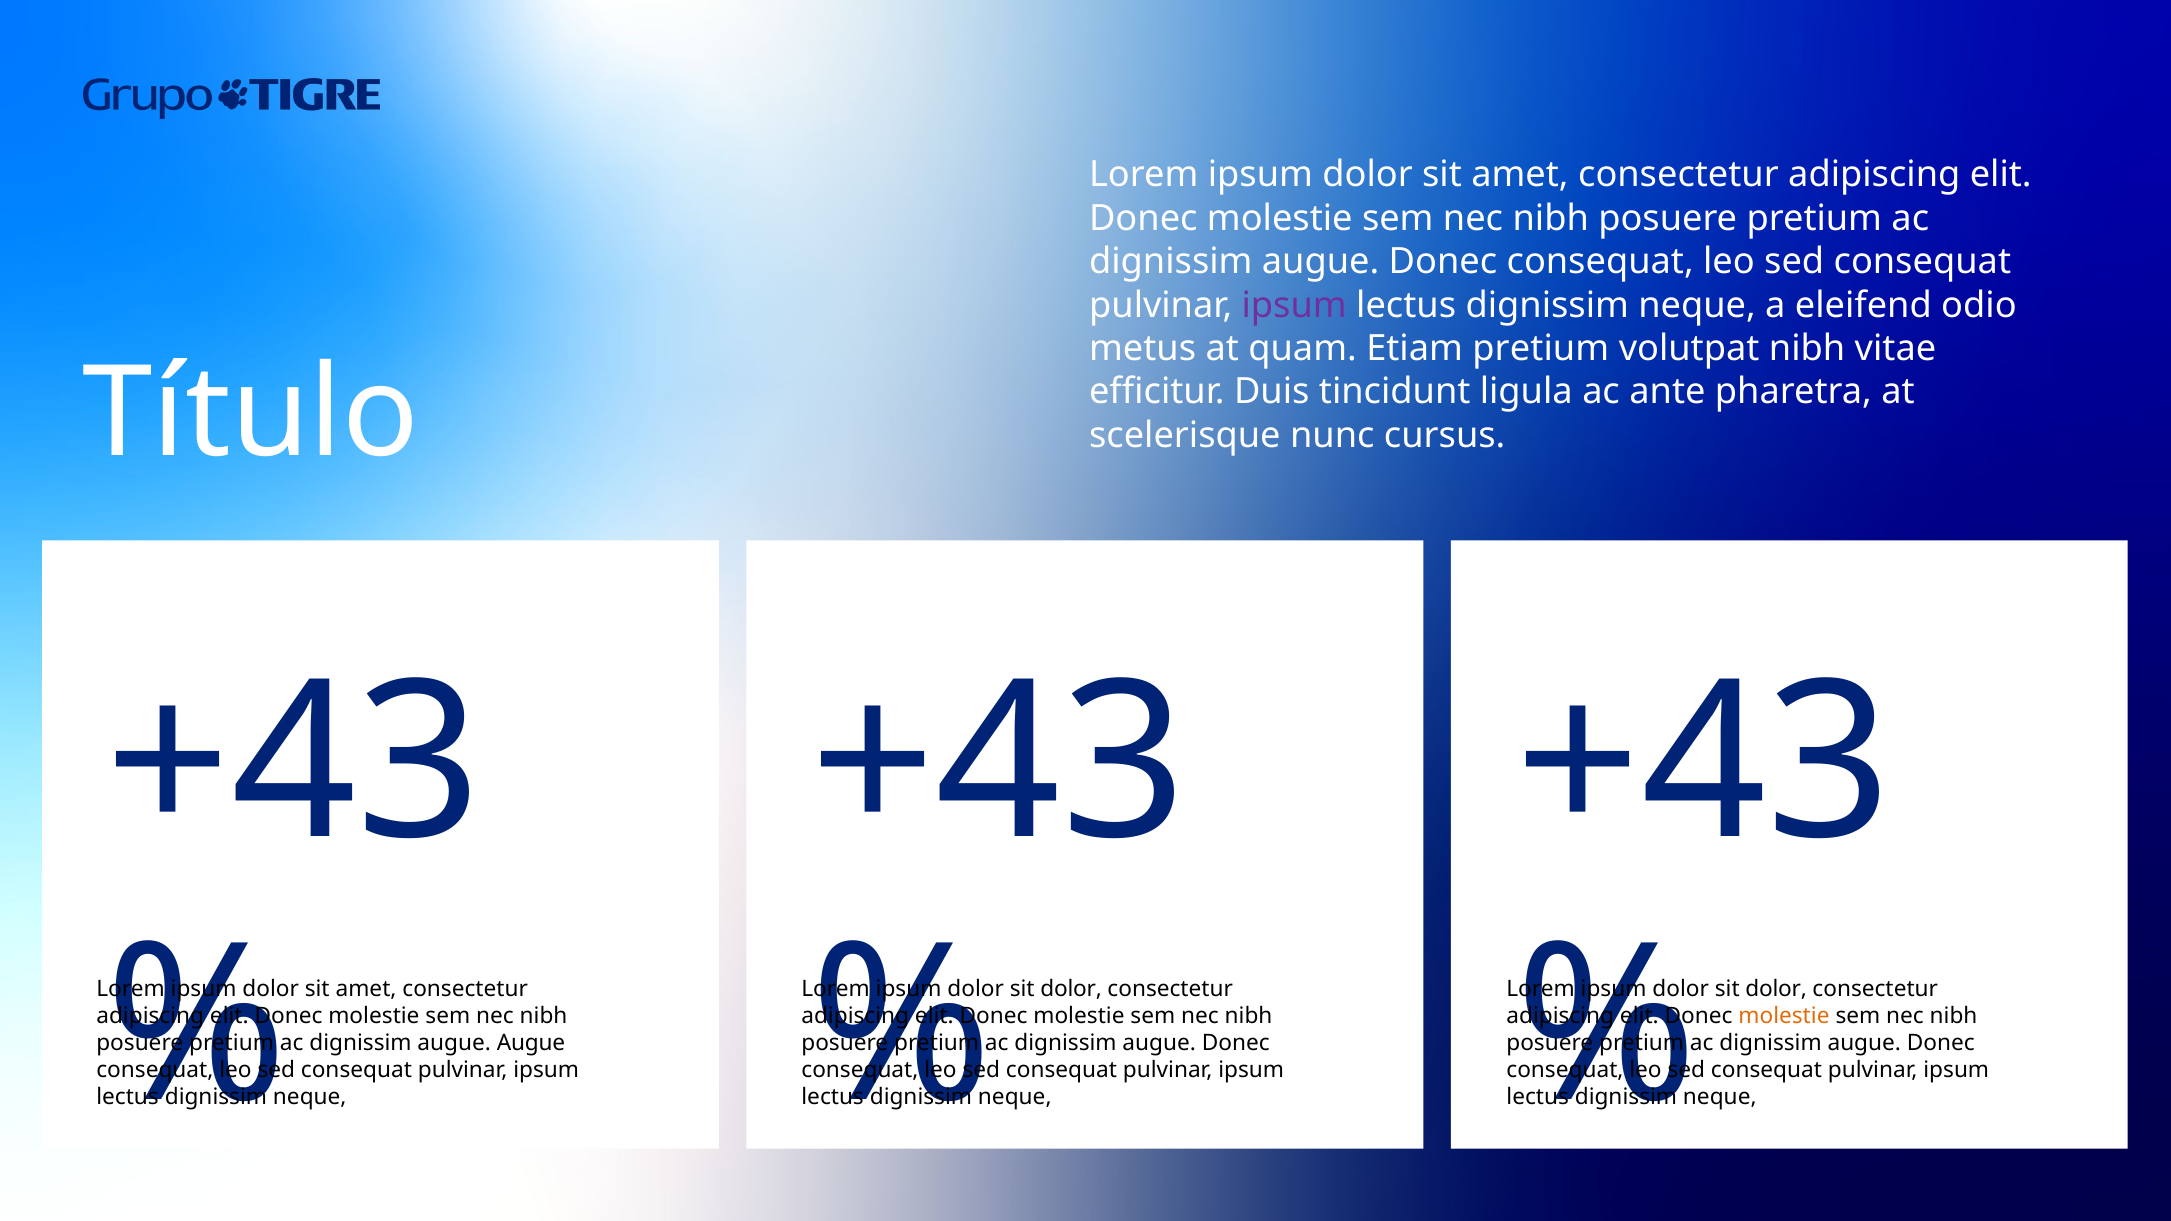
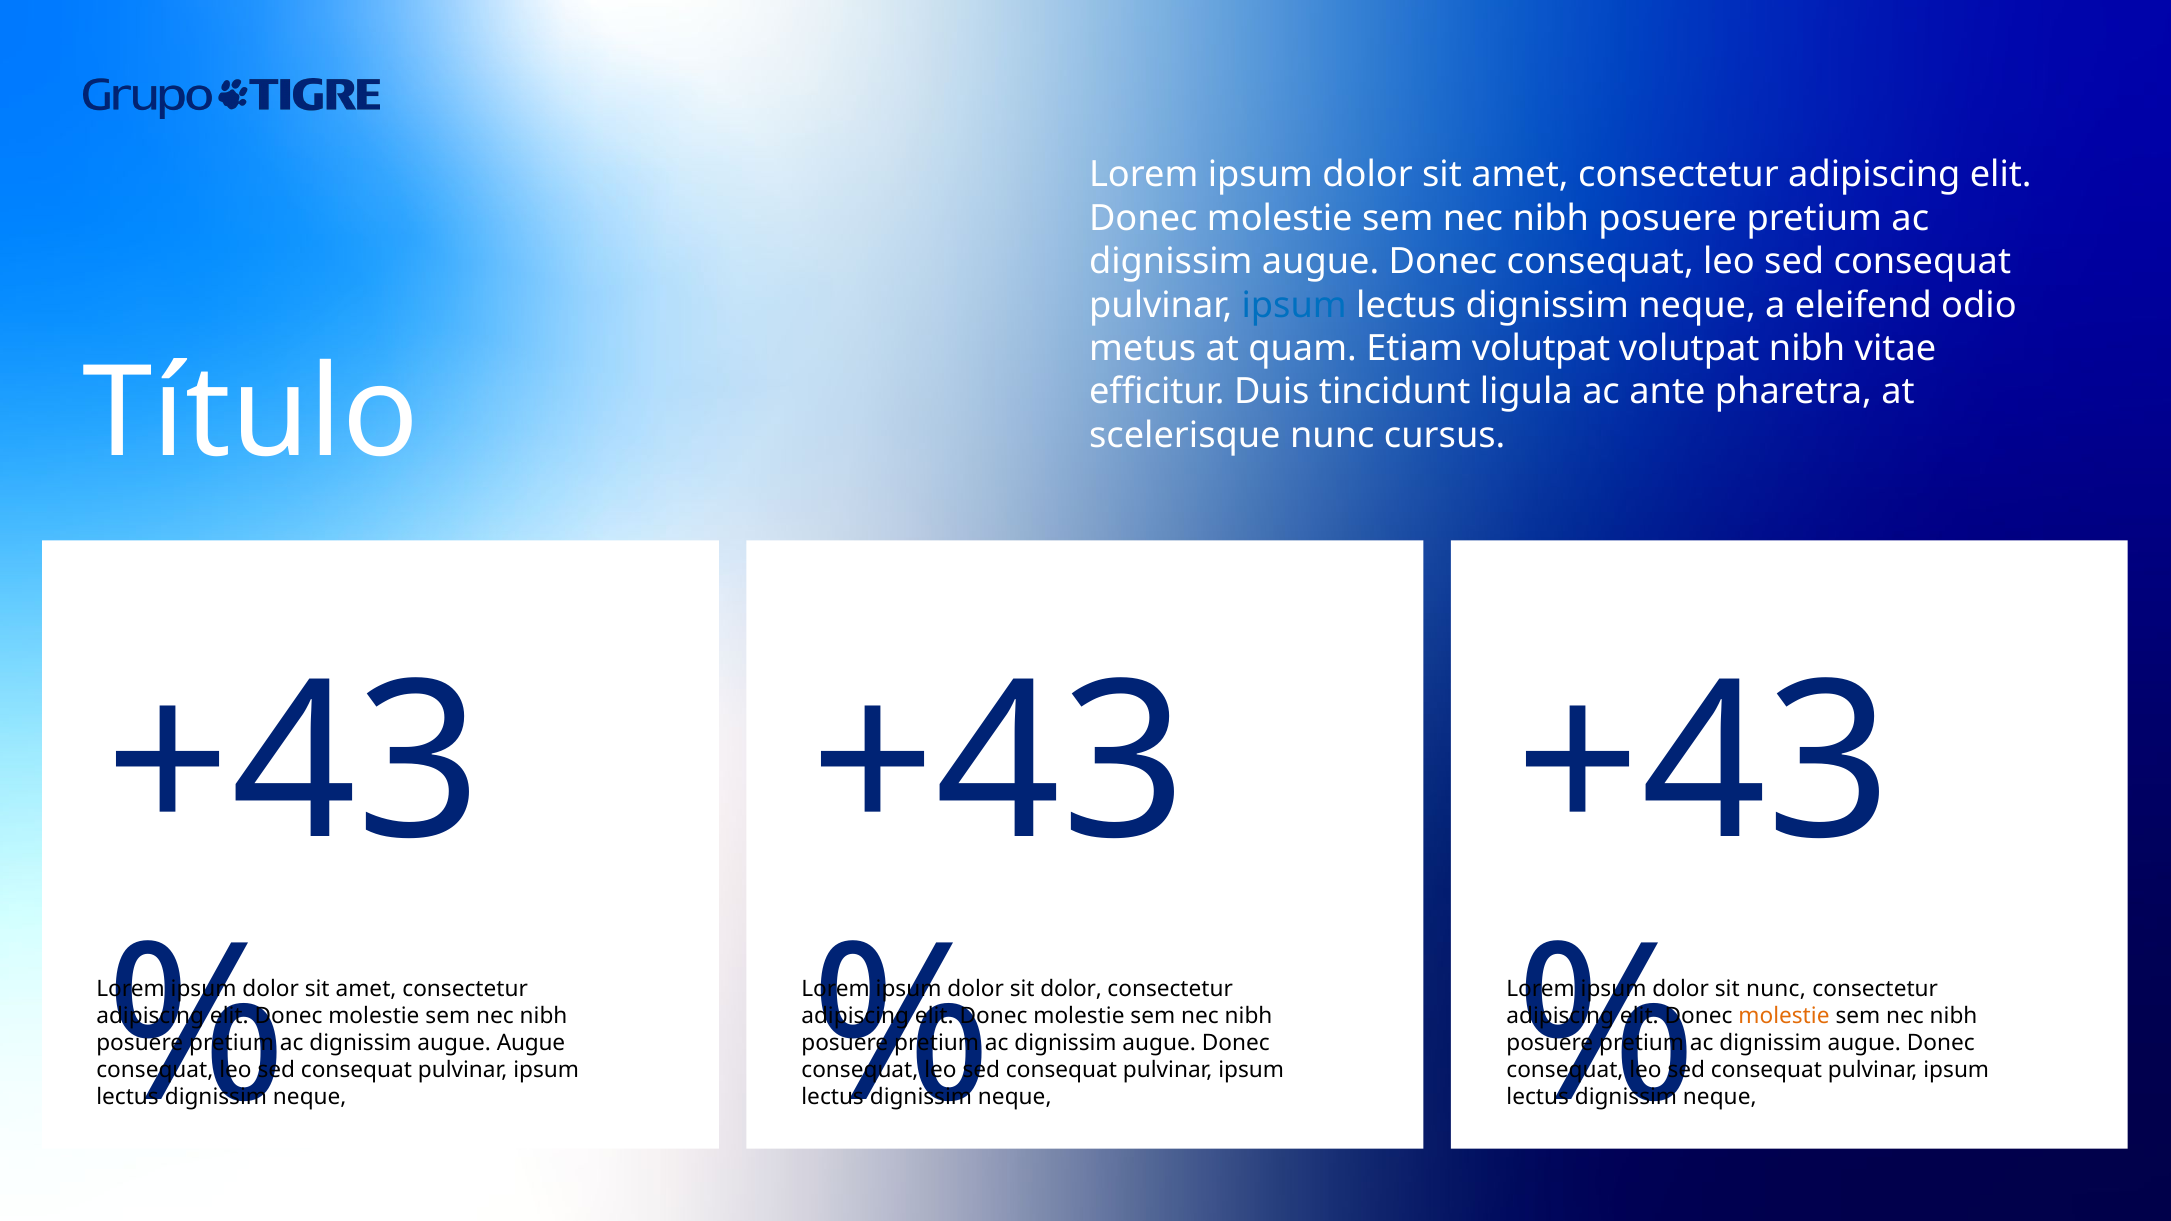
ipsum colour: purple -> blue (1294, 305)
Etiam pretium: pretium -> volutpat (1541, 349)
dolor: dolor -> nunc (1776, 989)
